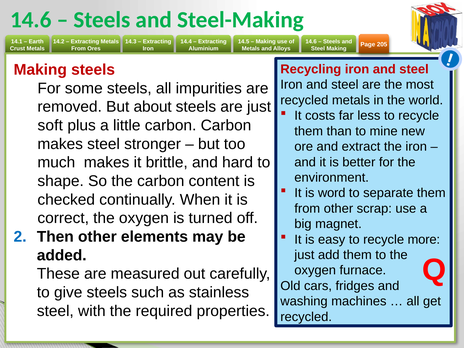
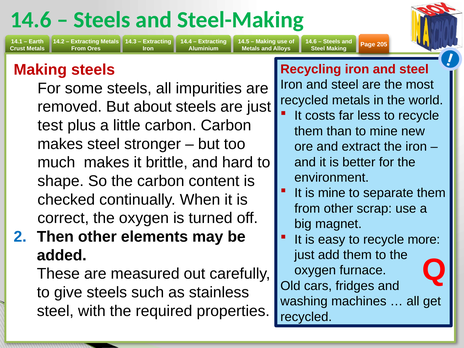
soft: soft -> test (50, 125)
is word: word -> mine (332, 193)
